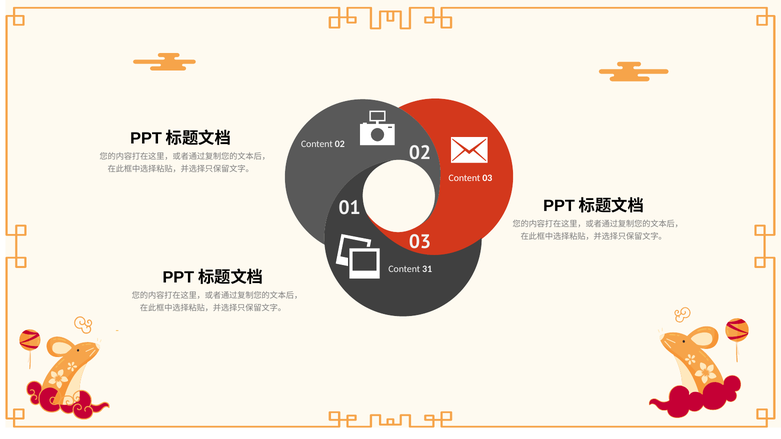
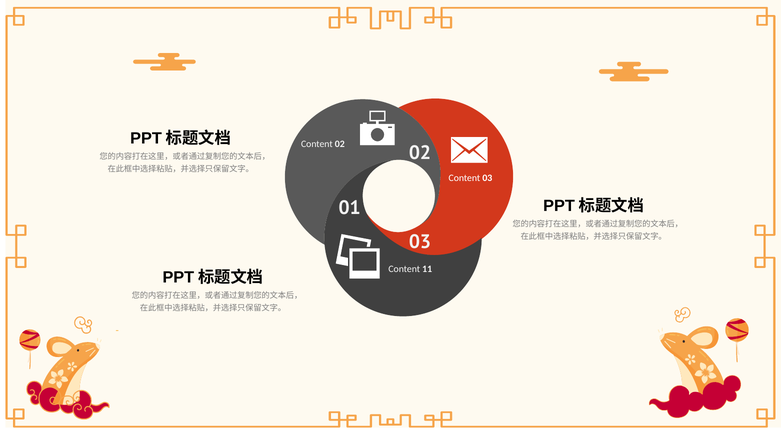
31: 31 -> 11 (427, 269)
